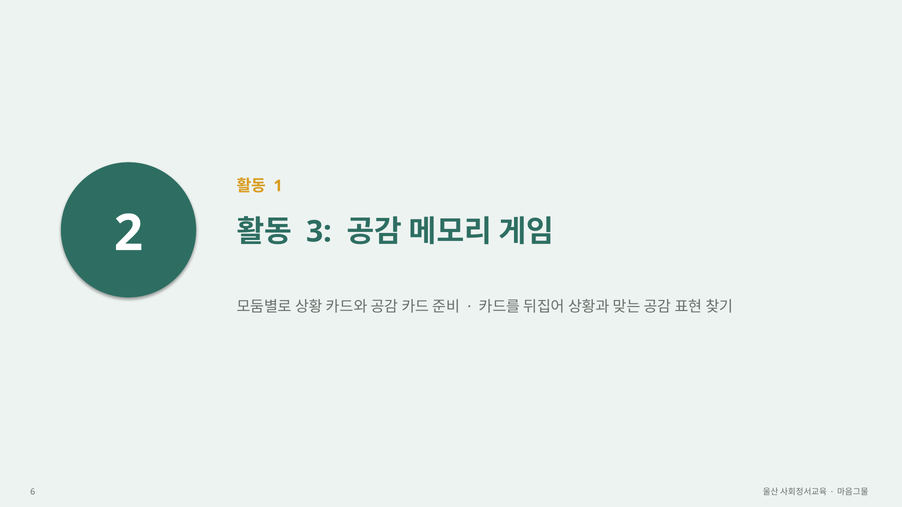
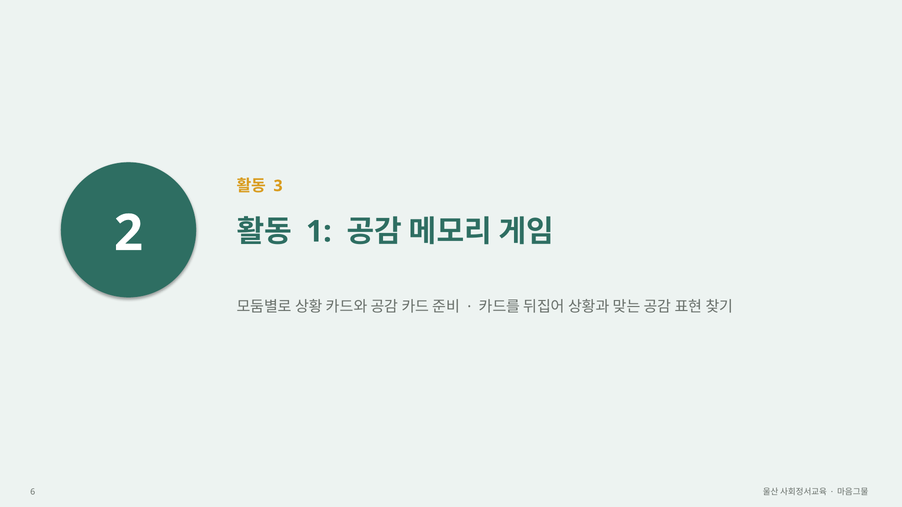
1: 1 -> 3 (278, 186)
3: 3 -> 1 (319, 232)
